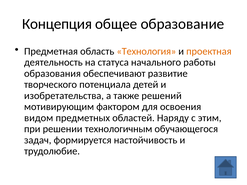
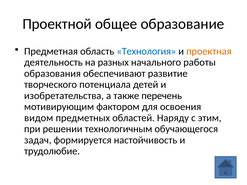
Концепция: Концепция -> Проектной (57, 24)
Технология colour: orange -> blue (146, 51)
статуса: статуса -> разных (113, 62)
решений: решений -> перечень (162, 96)
